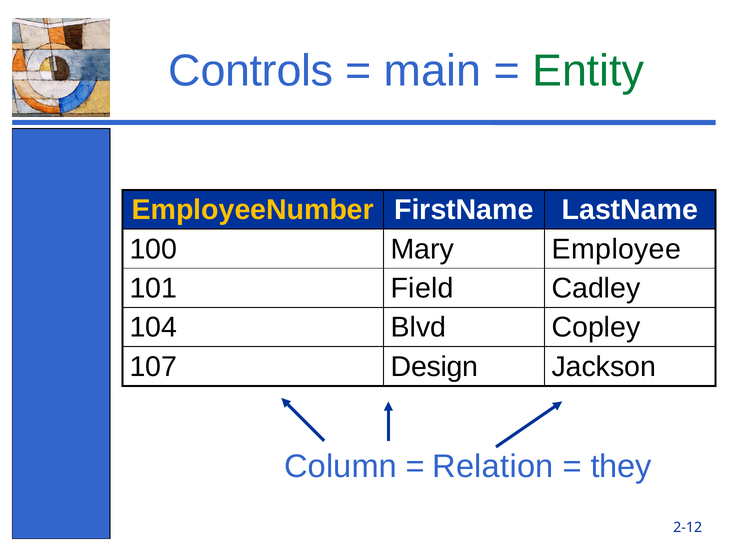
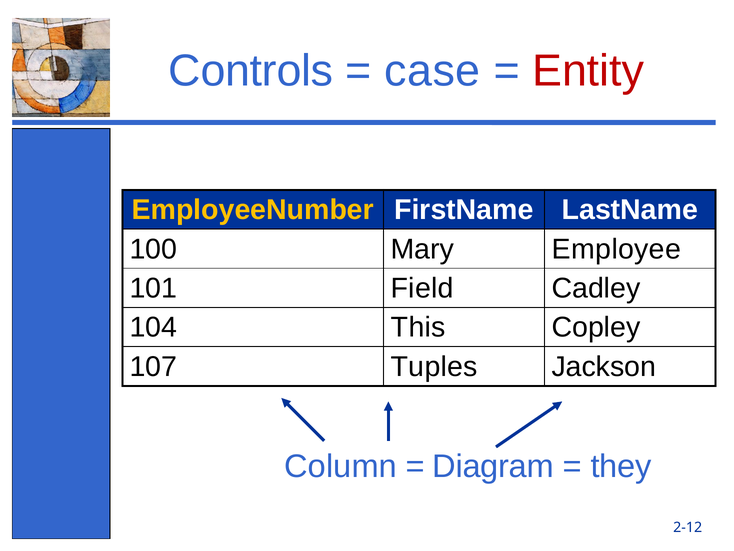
main: main -> case (432, 71)
Entity colour: green -> red (588, 71)
Blvd: Blvd -> This (418, 327)
Design: Design -> Tuples (434, 366)
Relation: Relation -> Diagram (493, 466)
